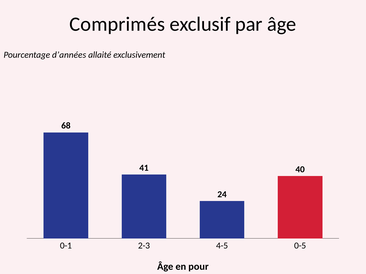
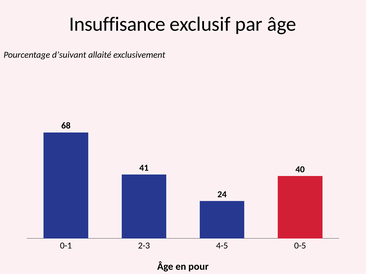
Comprimés: Comprimés -> Insuffisance (117, 24)
d’années: d’années -> d’suivant (69, 55)
